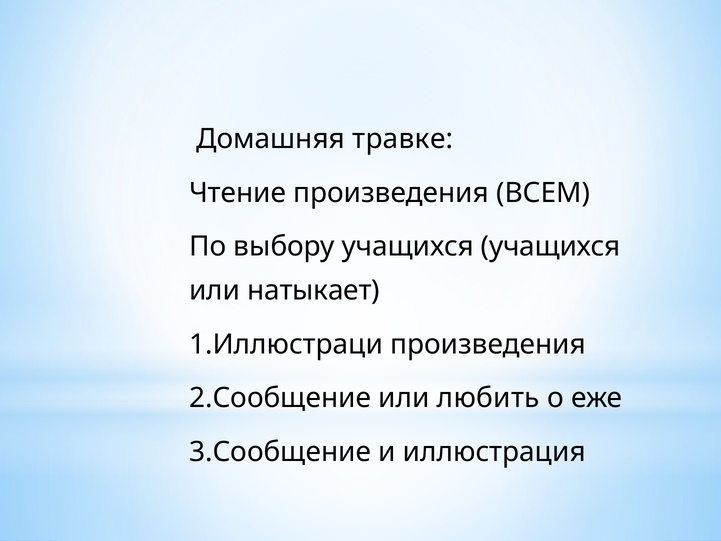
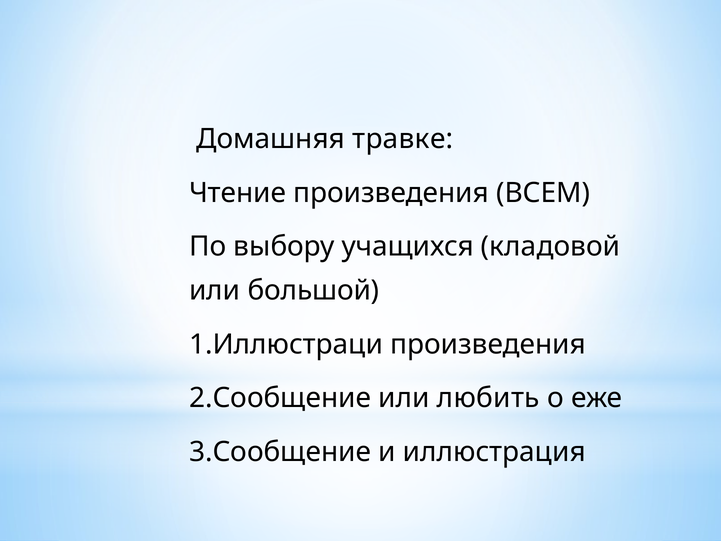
учащихся учащихся: учащихся -> кладовой (551, 247)
натыкает: натыкает -> большой (313, 290)
